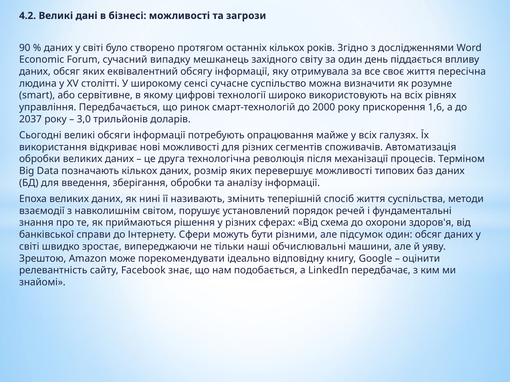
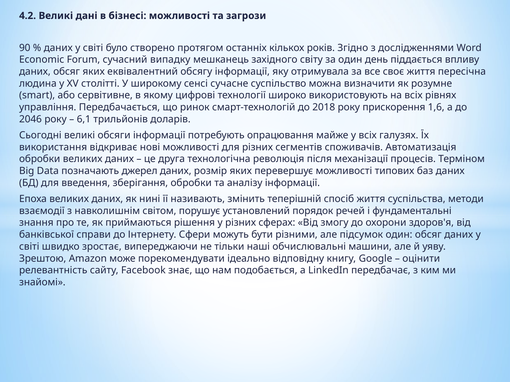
2000: 2000 -> 2018 (324, 107)
2037: 2037 -> 2046 (30, 119)
3,0: 3,0 -> 6,1 (84, 119)
позначають кількох: кількох -> джерел (140, 171)
схема: схема -> змогу (335, 223)
